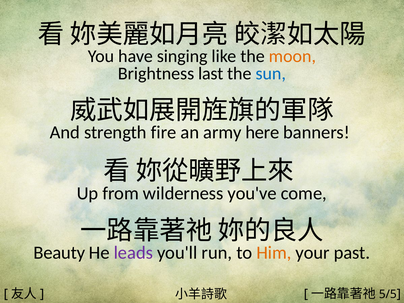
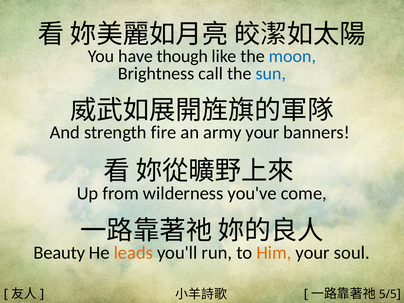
singing: singing -> though (182, 56)
moon colour: orange -> blue (292, 56)
last: last -> call (211, 73)
army here: here -> your (262, 132)
leads colour: purple -> orange (133, 253)
past: past -> soul (352, 253)
